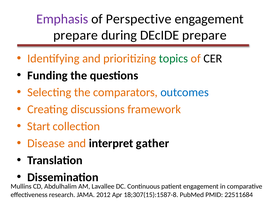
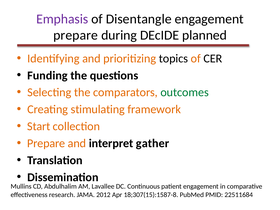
Perspective: Perspective -> Disentangle (139, 19)
DEcIDE prepare: prepare -> planned (204, 35)
topics colour: green -> black (173, 58)
outcomes colour: blue -> green (185, 92)
discussions: discussions -> stimulating (98, 109)
Disease: Disease -> Prepare (46, 143)
